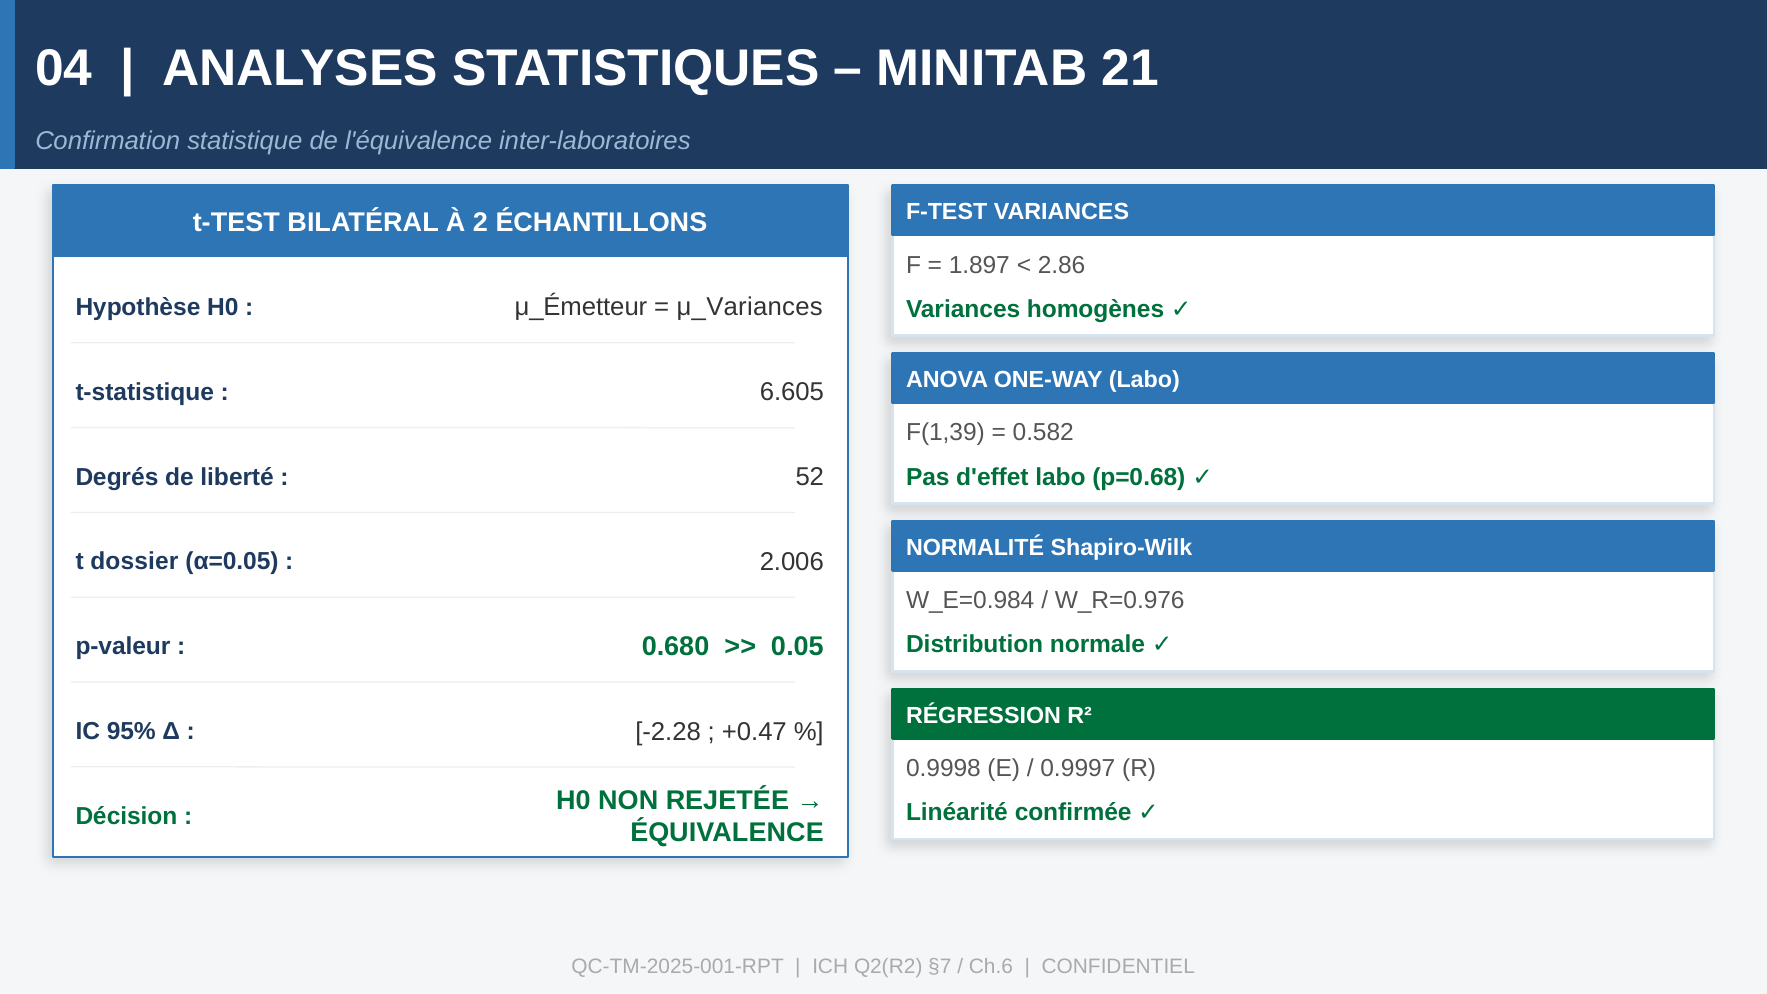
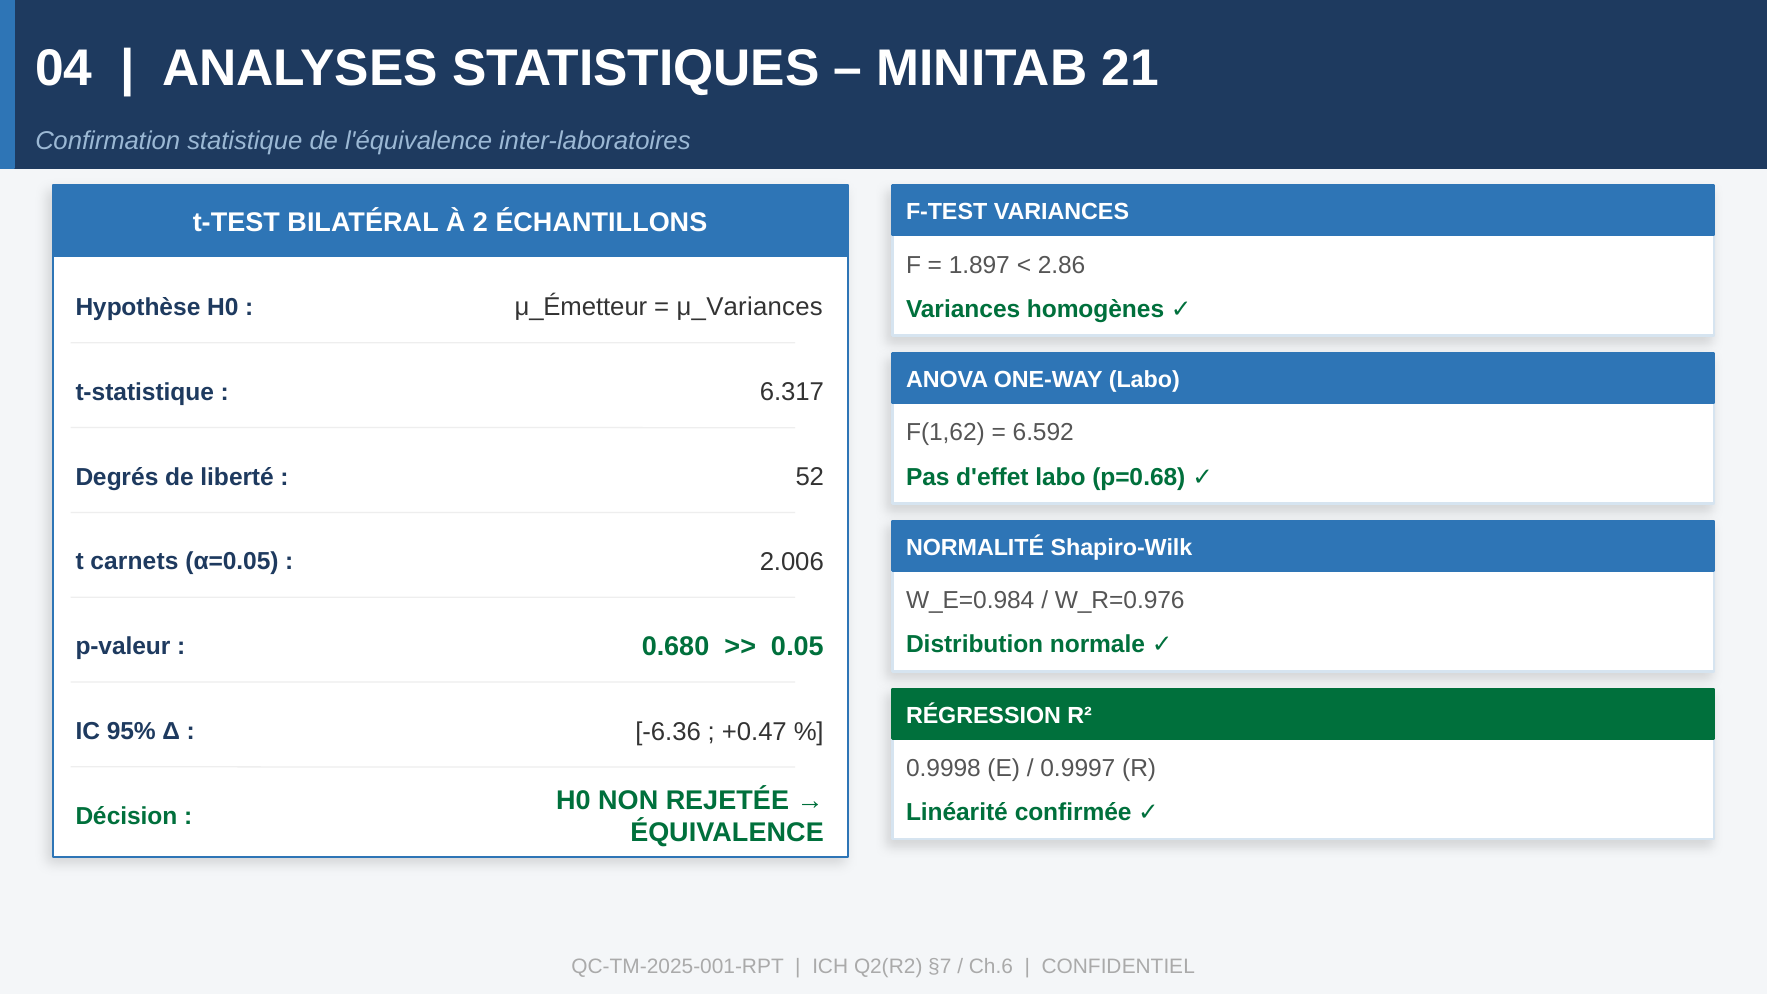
6.605: 6.605 -> 6.317 (792, 392)
F(1,39: F(1,39 -> F(1,62 (945, 433)
0.582: 0.582 -> 6.592 (1043, 433)
dossier: dossier -> carnets (134, 562)
-2.28: -2.28 -> -6.36 (668, 732)
